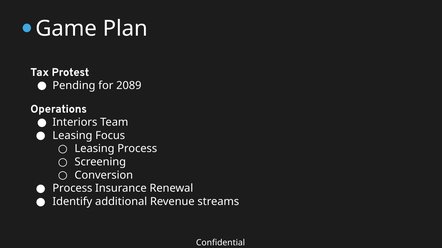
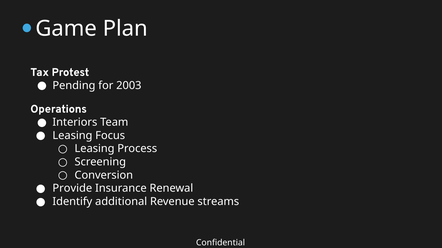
2089: 2089 -> 2003 (129, 86)
Process: Process -> Provide (72, 189)
